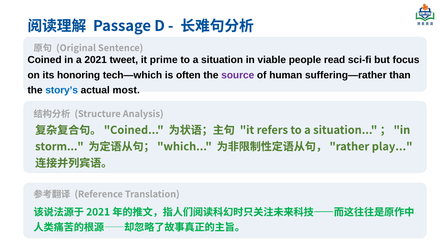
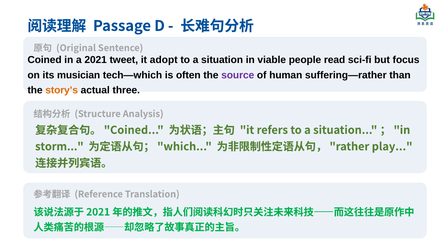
prime: prime -> adopt (164, 60)
honoring: honoring -> musician (79, 75)
story’s colour: blue -> orange (62, 90)
most: most -> three (126, 90)
